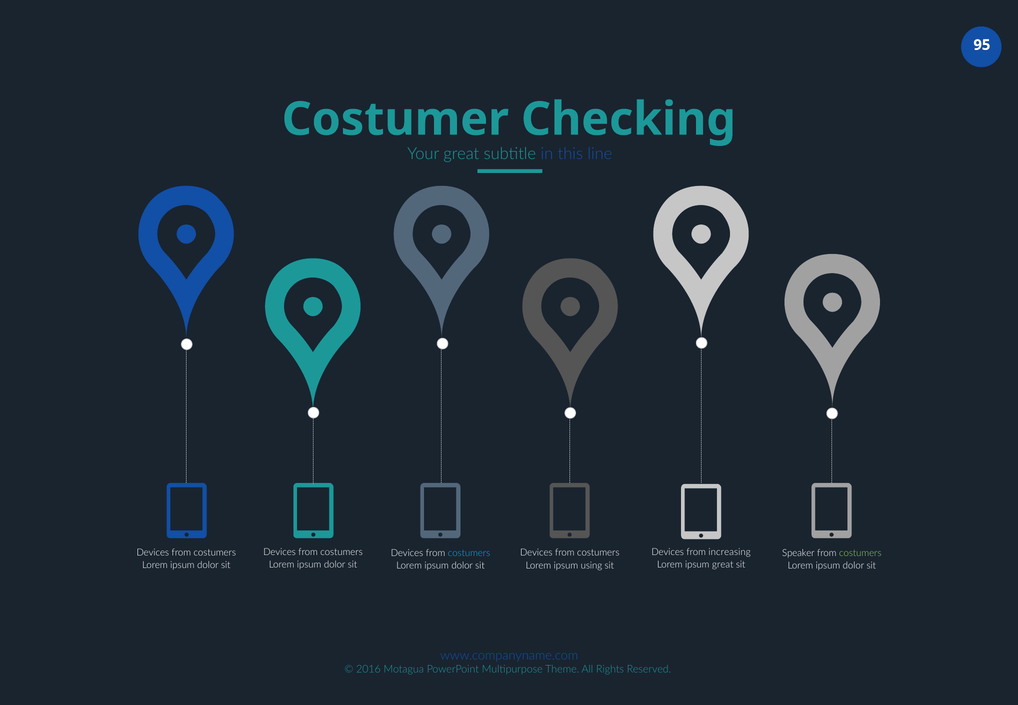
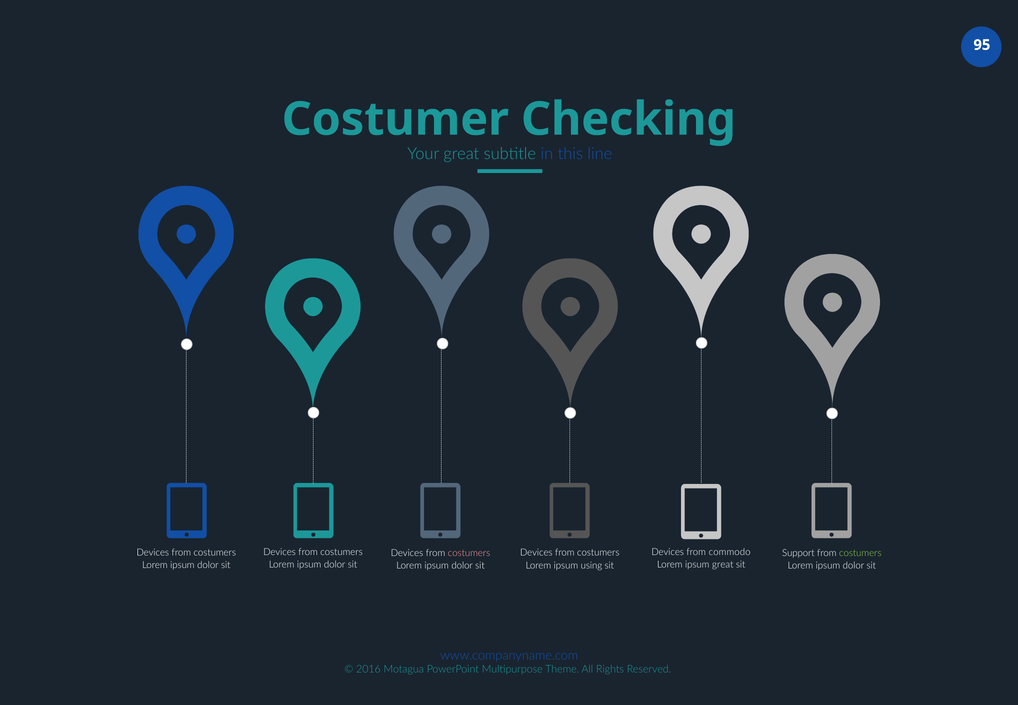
increasing: increasing -> commodo (730, 552)
costumers colour: light blue -> pink (469, 553)
Speaker: Speaker -> Support (798, 553)
